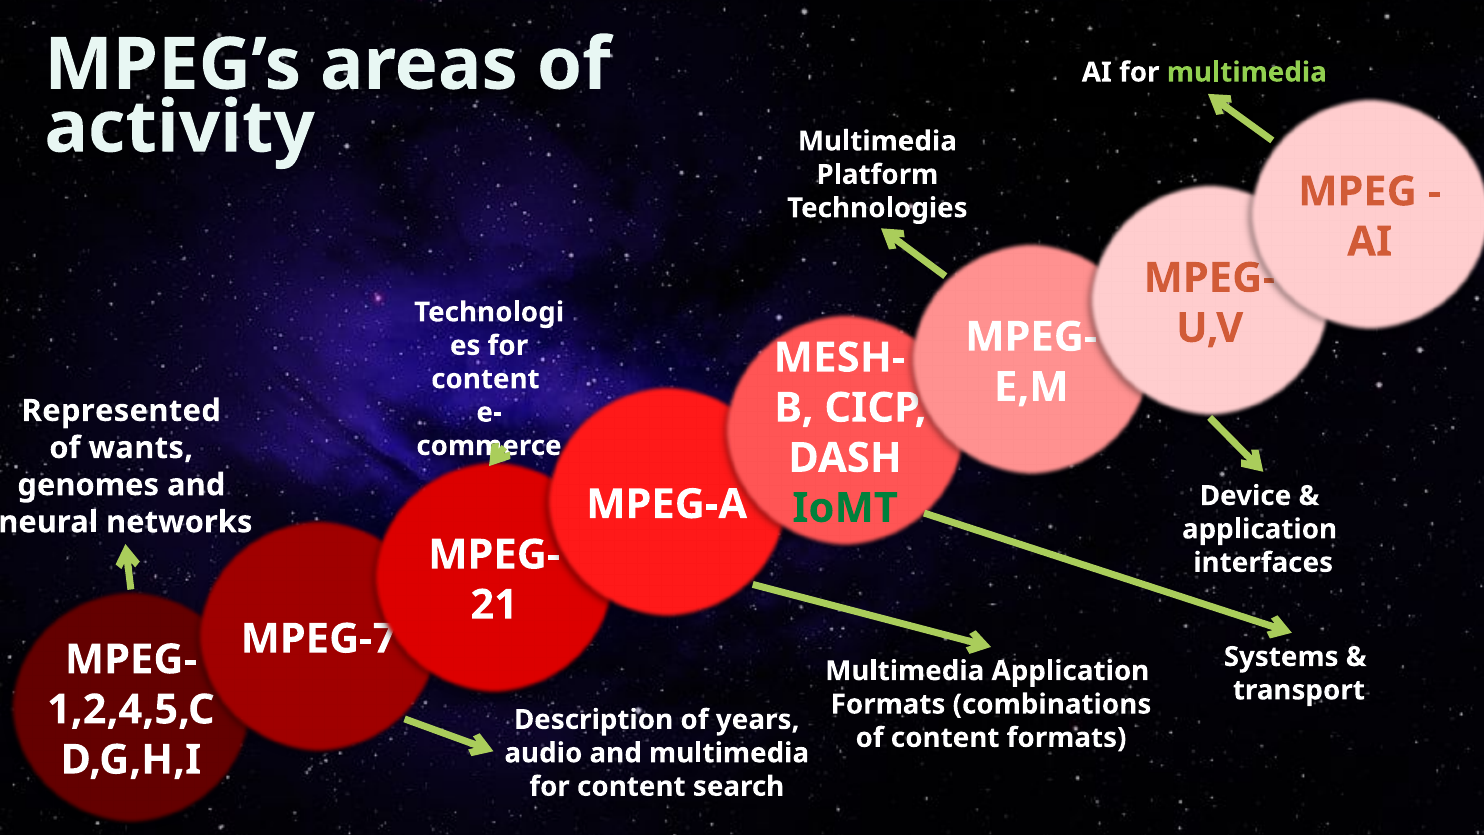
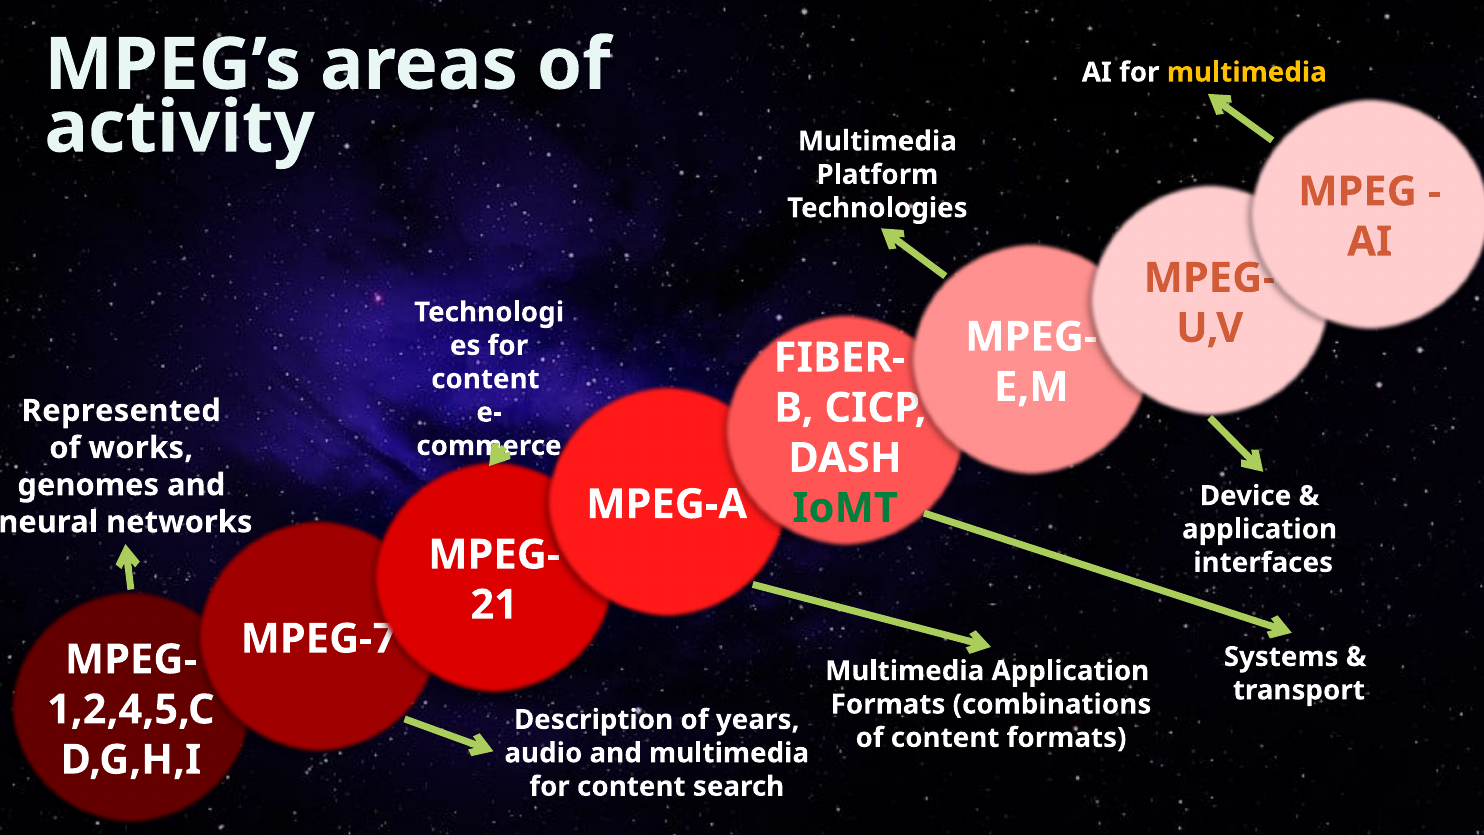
multimedia colour: light green -> yellow (1247, 72)
MESH-: MESH- -> FIBER- (840, 358)
wants: wants -> works (141, 448)
